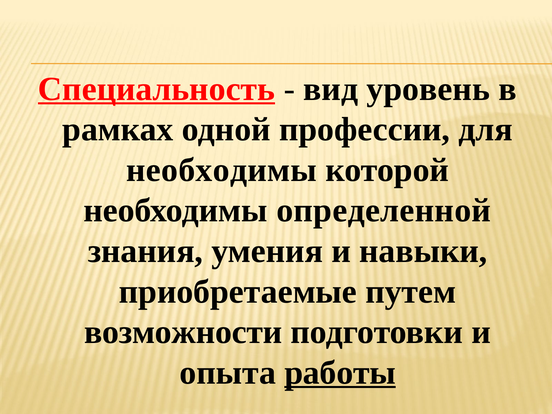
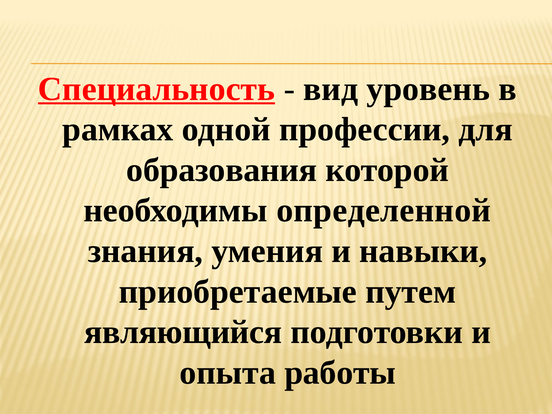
необходимы: необходимы -> образования (222, 170)
возможности: возможности -> являющийся (183, 332)
работы underline: present -> none (340, 373)
